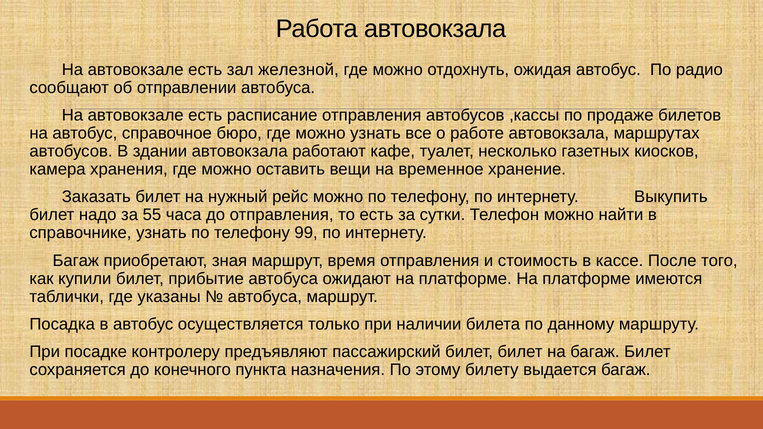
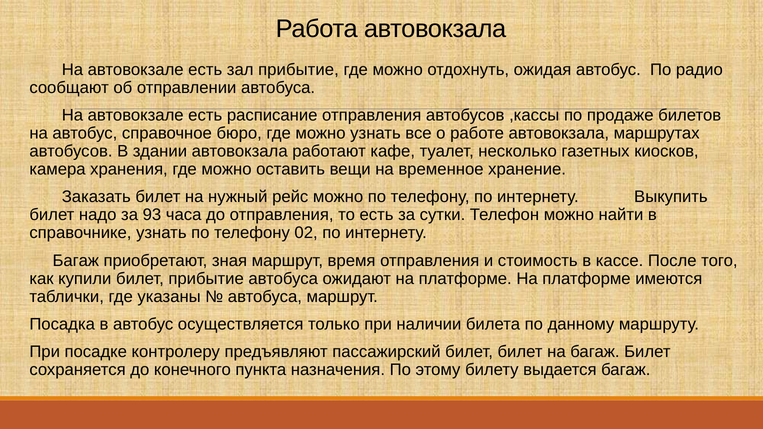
зал железной: железной -> прибытие (298, 70)
55: 55 -> 93 (152, 215)
99: 99 -> 02 (306, 233)
